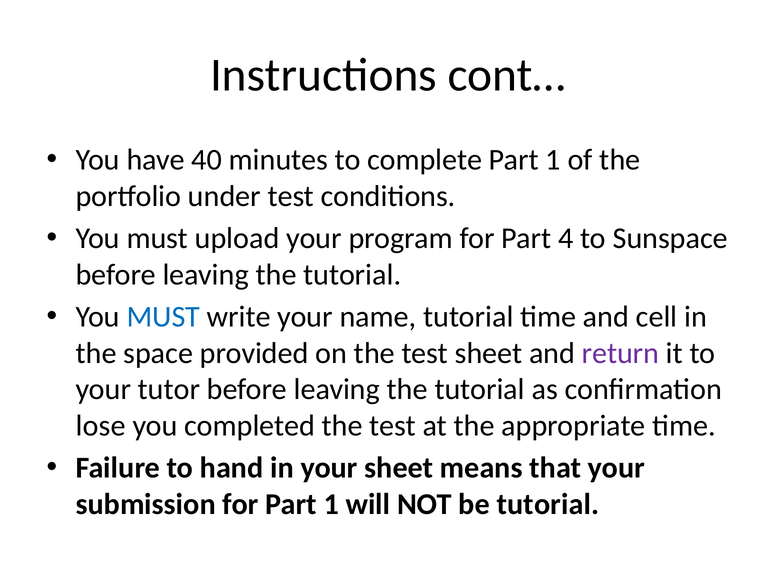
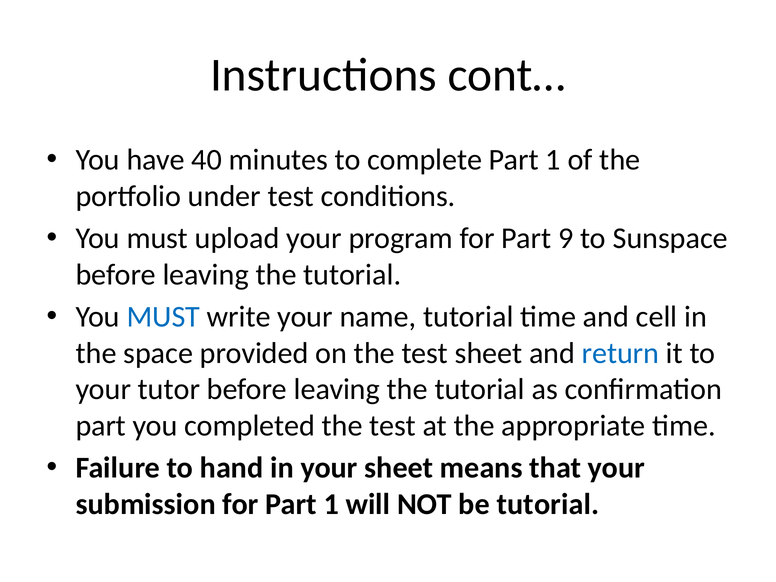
4: 4 -> 9 (566, 238)
return colour: purple -> blue (621, 353)
lose: lose -> part (101, 426)
